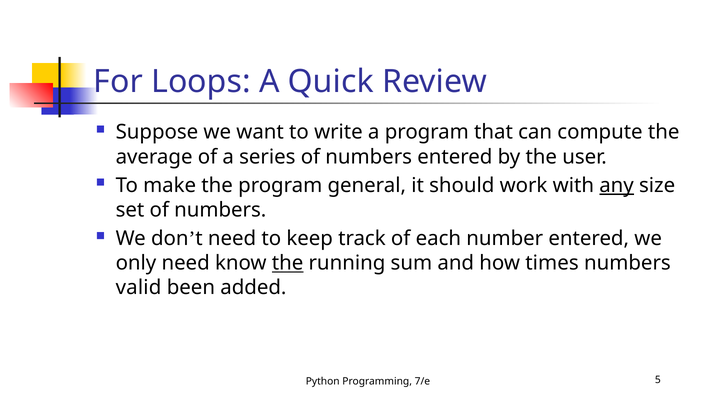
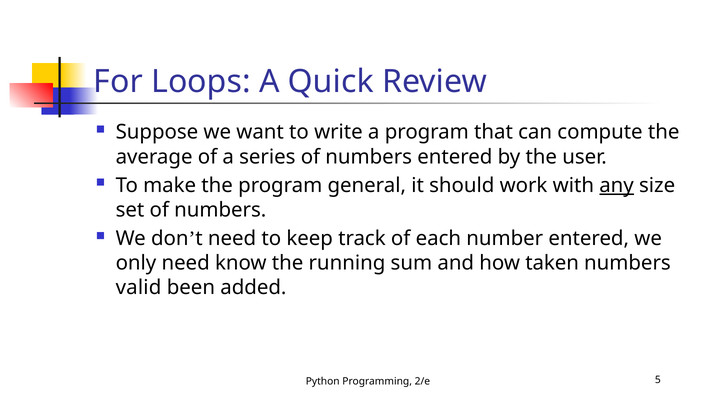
the underline: present -> none (288, 263)
times: times -> taken (552, 263)
7/e: 7/e -> 2/e (422, 382)
